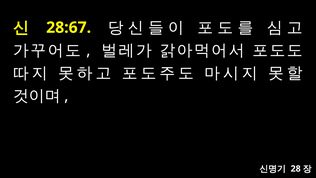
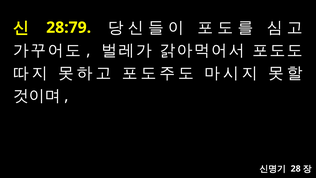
28:67: 28:67 -> 28:79 (69, 28)
